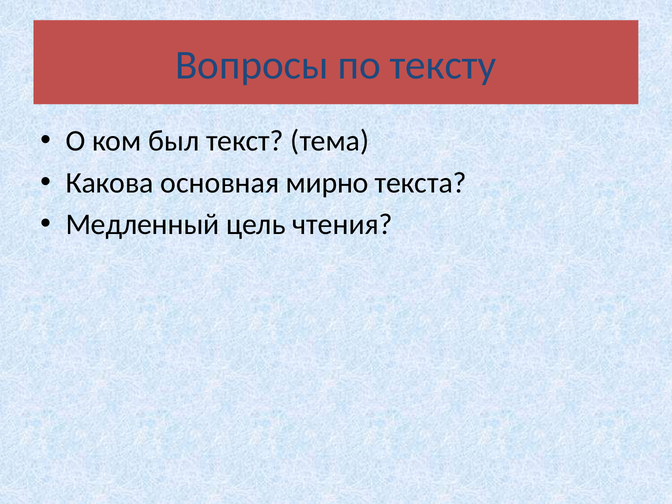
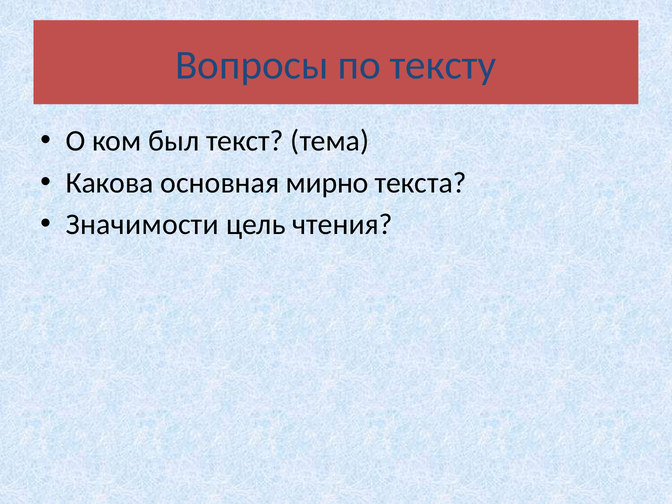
Медленный: Медленный -> Значимости (142, 225)
